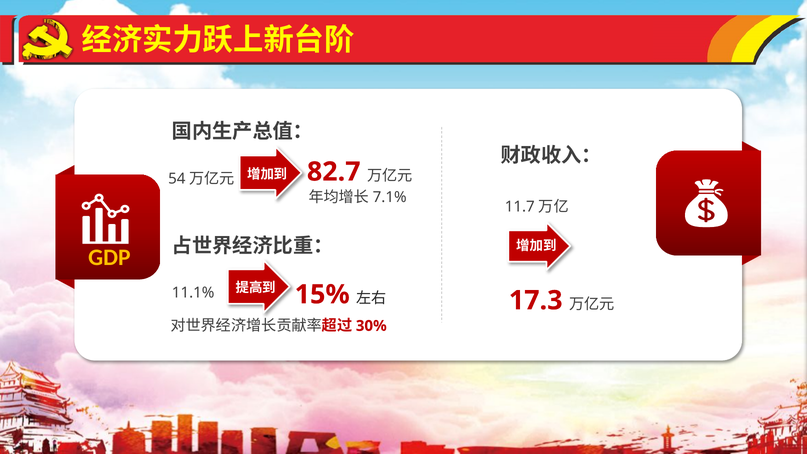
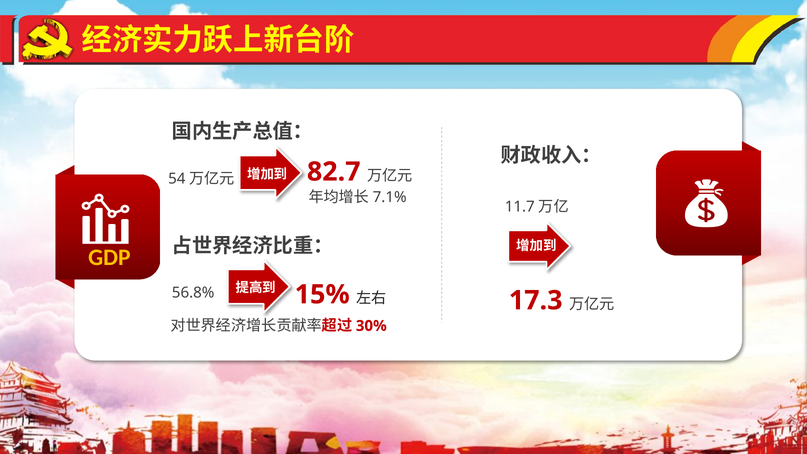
11.1%: 11.1% -> 56.8% (193, 293)
